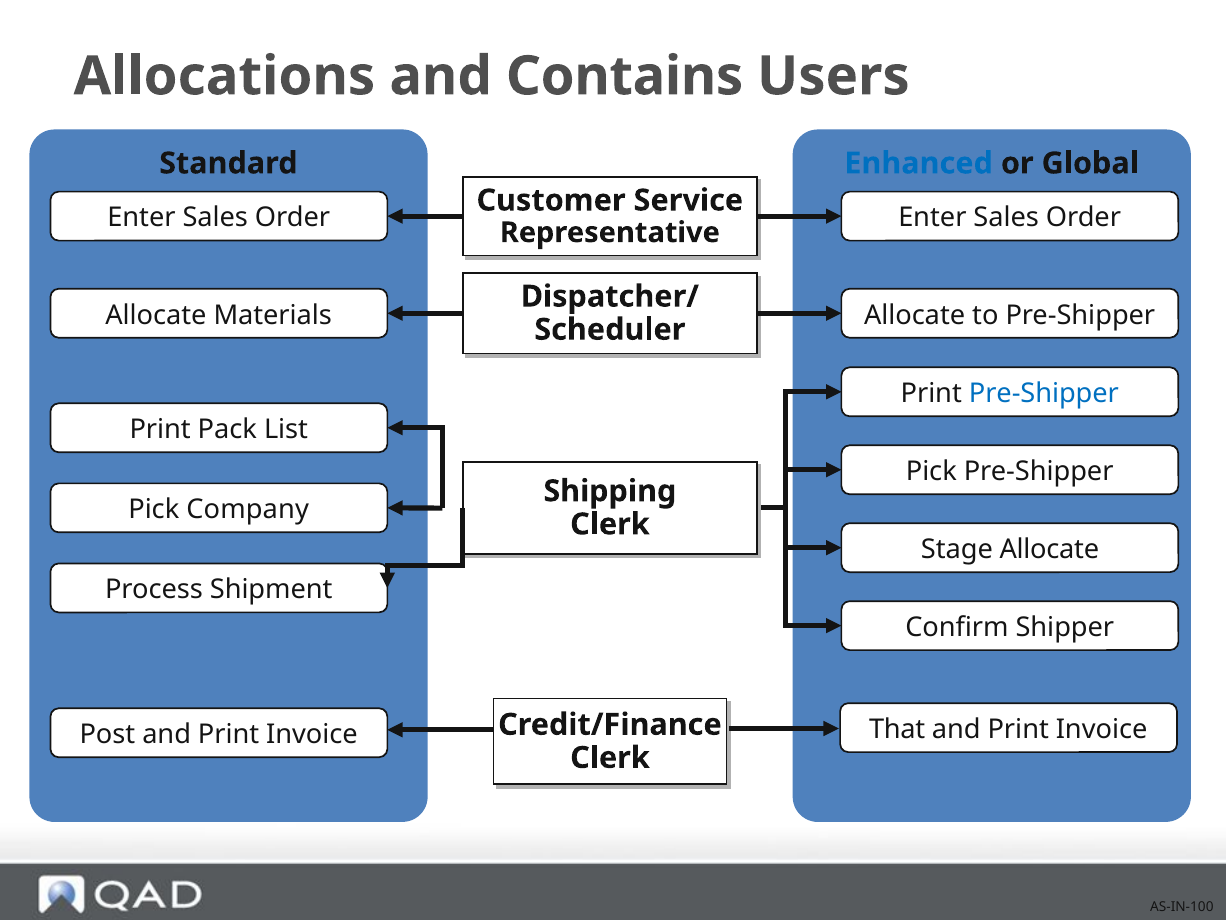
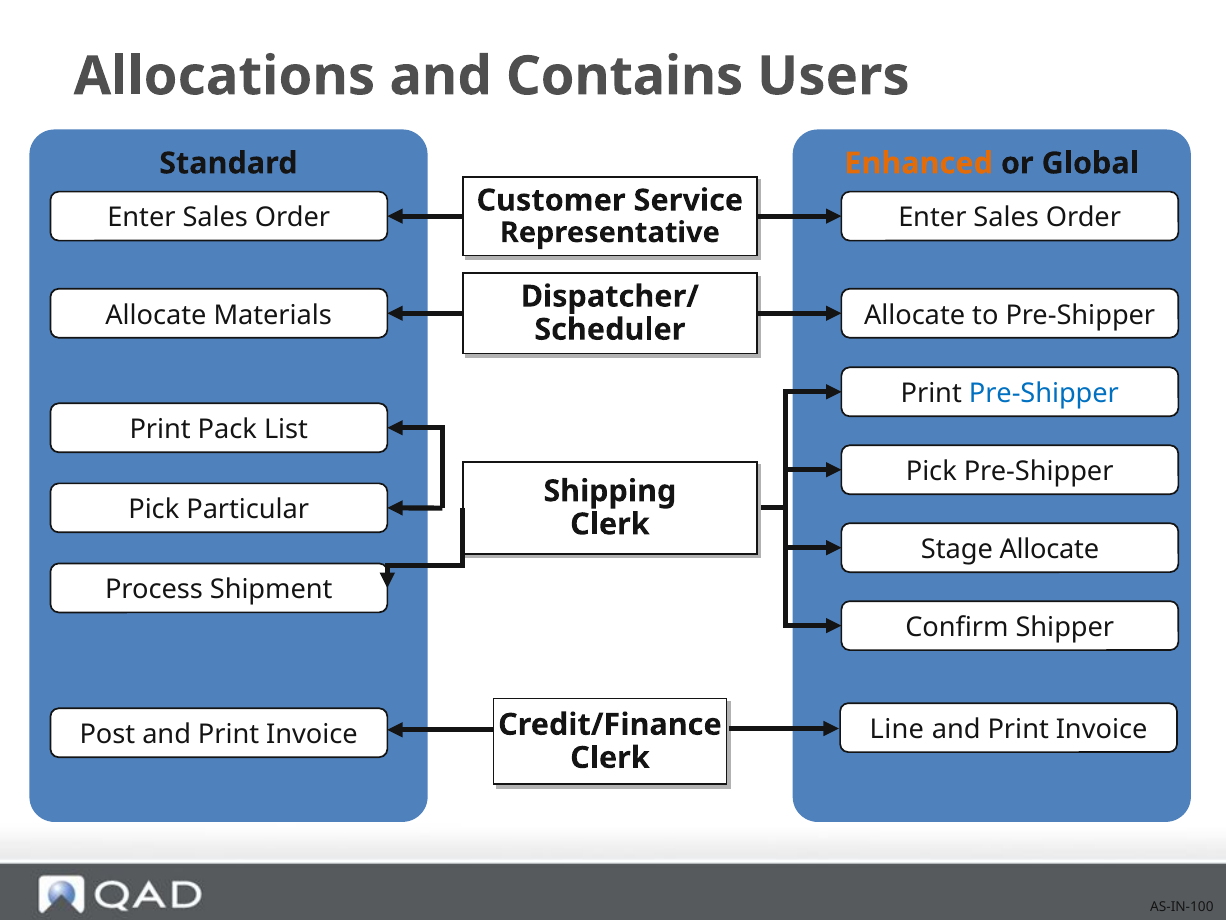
Enhanced colour: blue -> orange (919, 163)
Company: Company -> Particular (248, 509)
That: That -> Line (897, 729)
